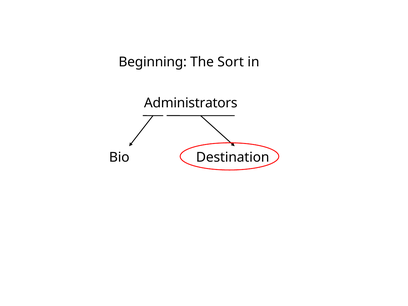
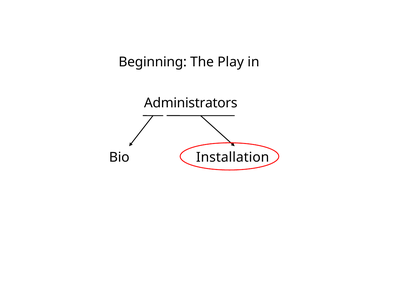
Sort: Sort -> Play (231, 62)
Destination: Destination -> Installation (233, 157)
